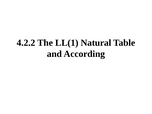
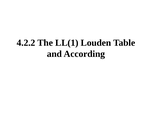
Natural: Natural -> Louden (96, 43)
